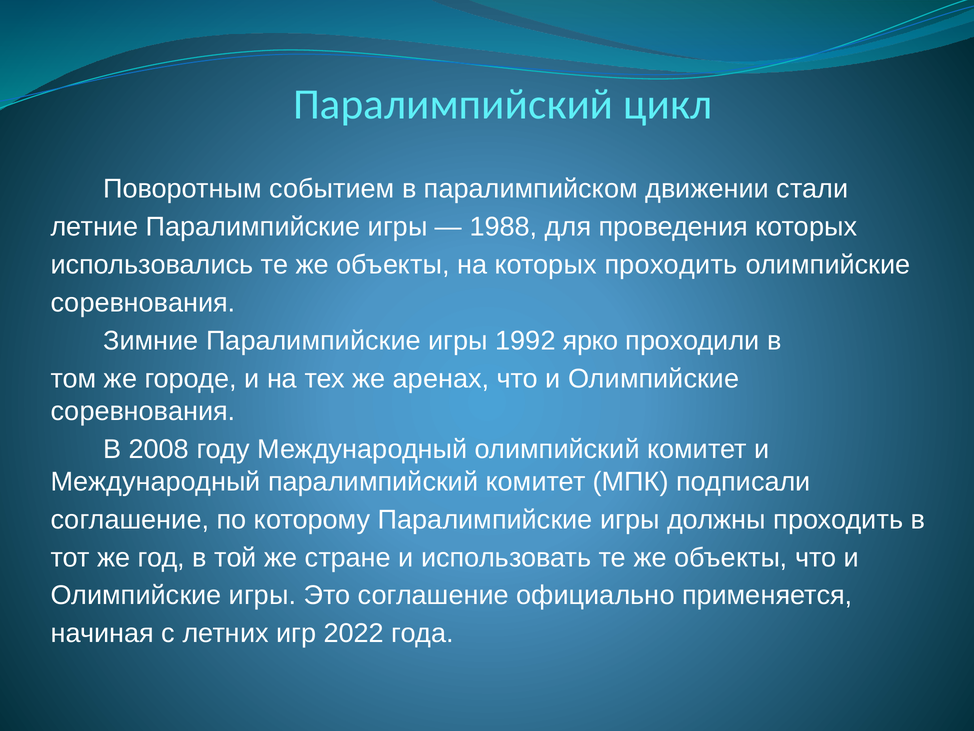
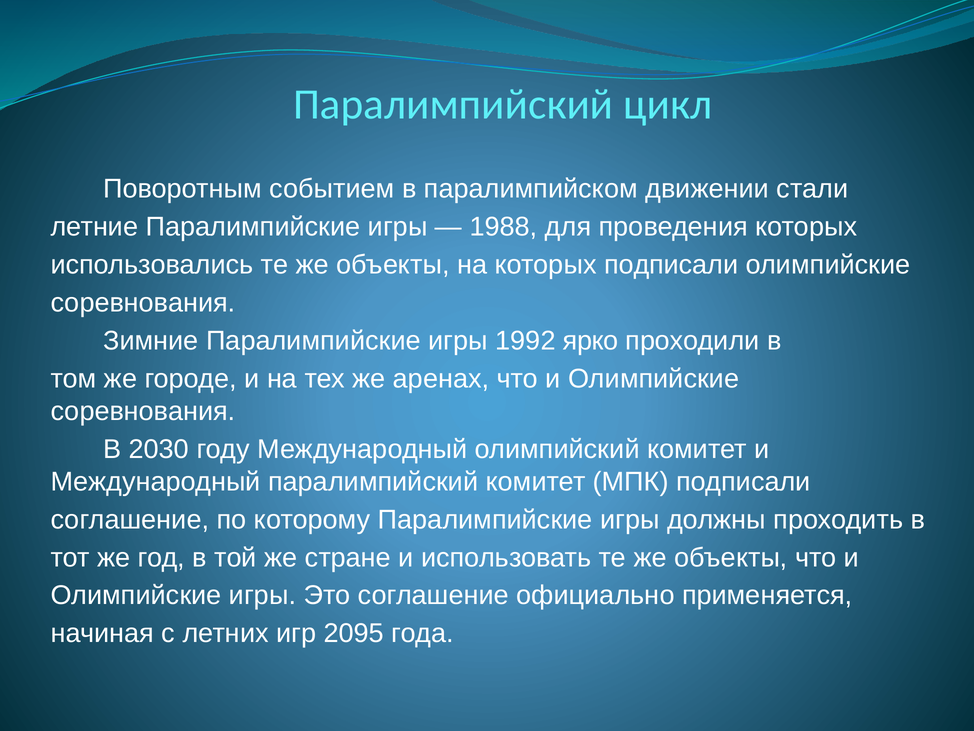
которых проходить: проходить -> подписали (671, 265)
2008: 2008 -> 2030 (159, 449)
2022: 2022 -> 2095 (354, 633)
